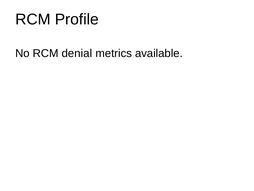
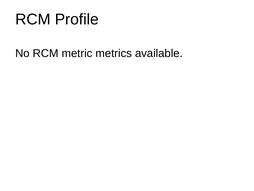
denial: denial -> metric (77, 53)
